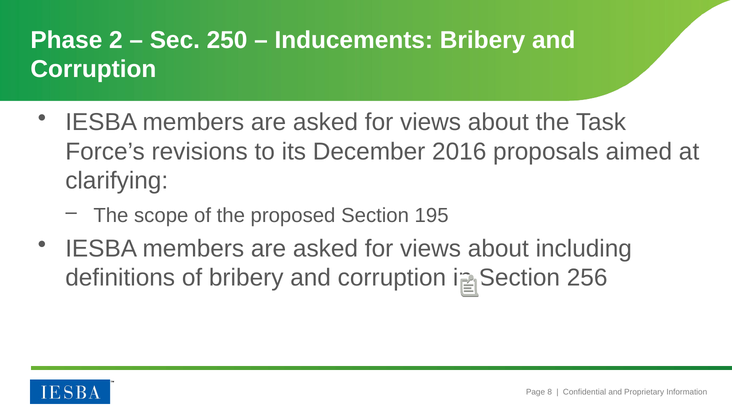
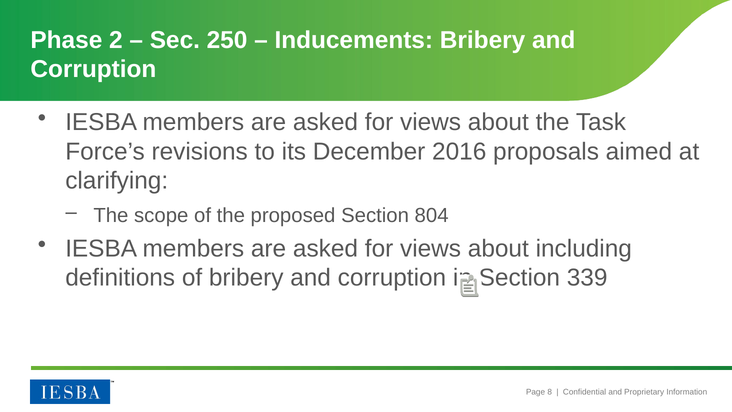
195: 195 -> 804 (432, 215)
256: 256 -> 339 (587, 278)
